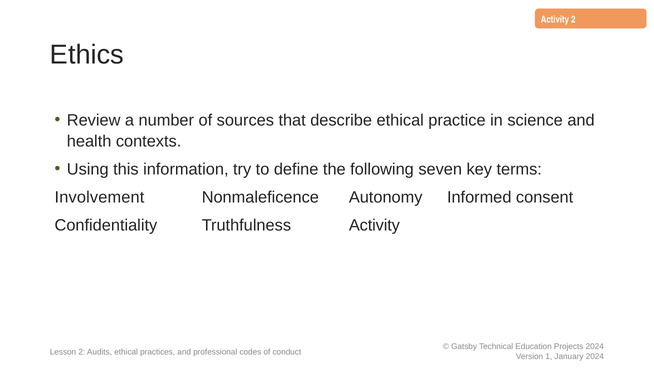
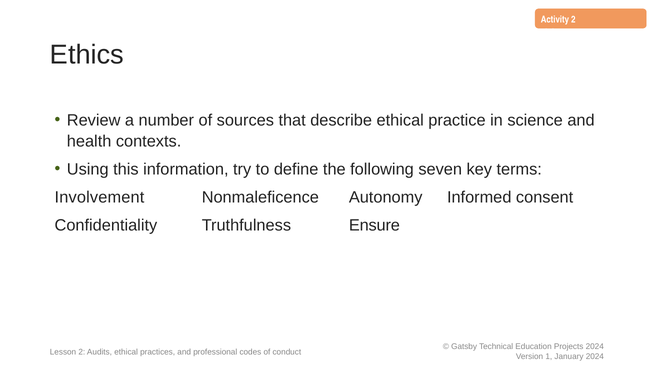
Truthfulness Activity: Activity -> Ensure (374, 225)
